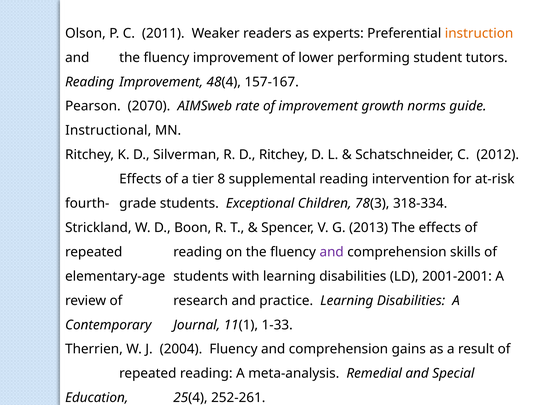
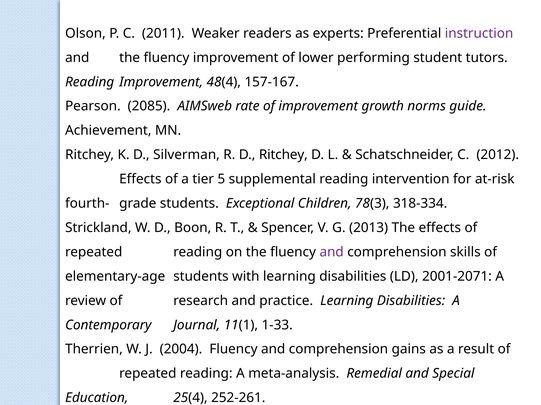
instruction colour: orange -> purple (479, 33)
2070: 2070 -> 2085 (149, 106)
Instructional: Instructional -> Achievement (108, 131)
8: 8 -> 5 (221, 179)
2001-2001: 2001-2001 -> 2001-2071 (457, 277)
